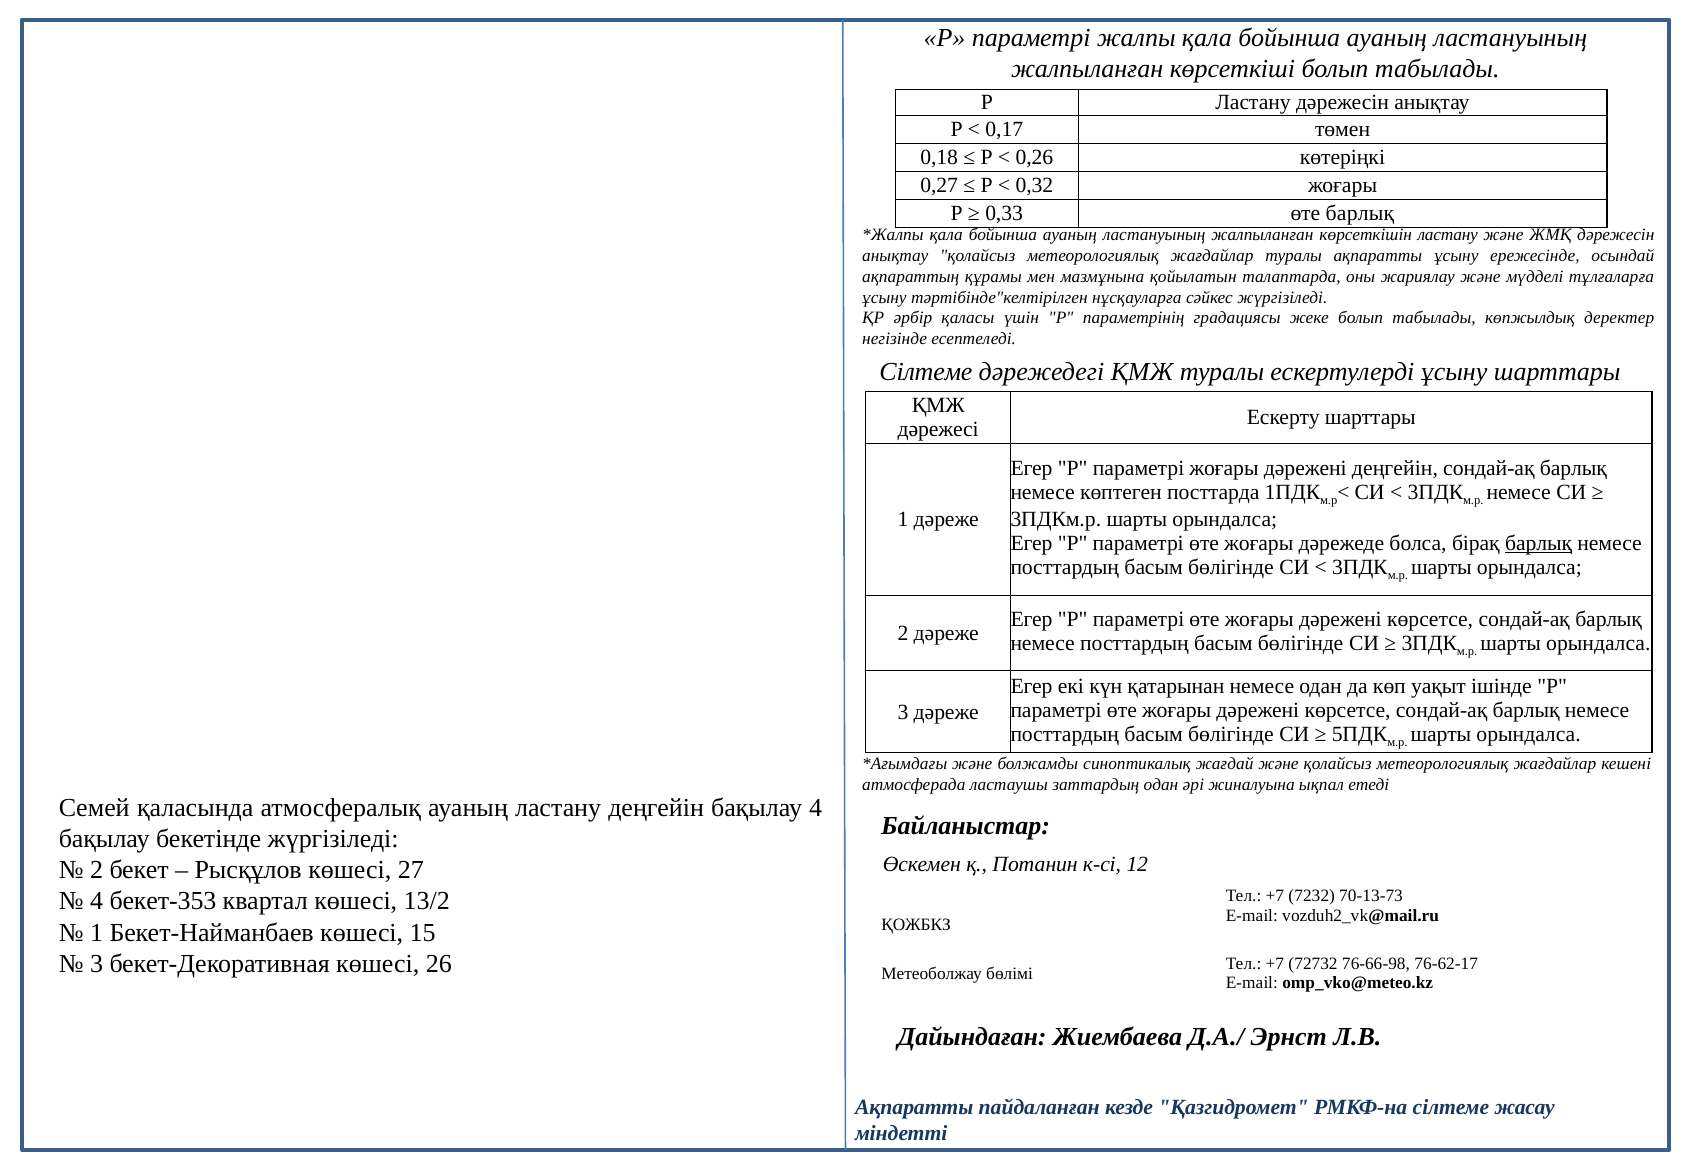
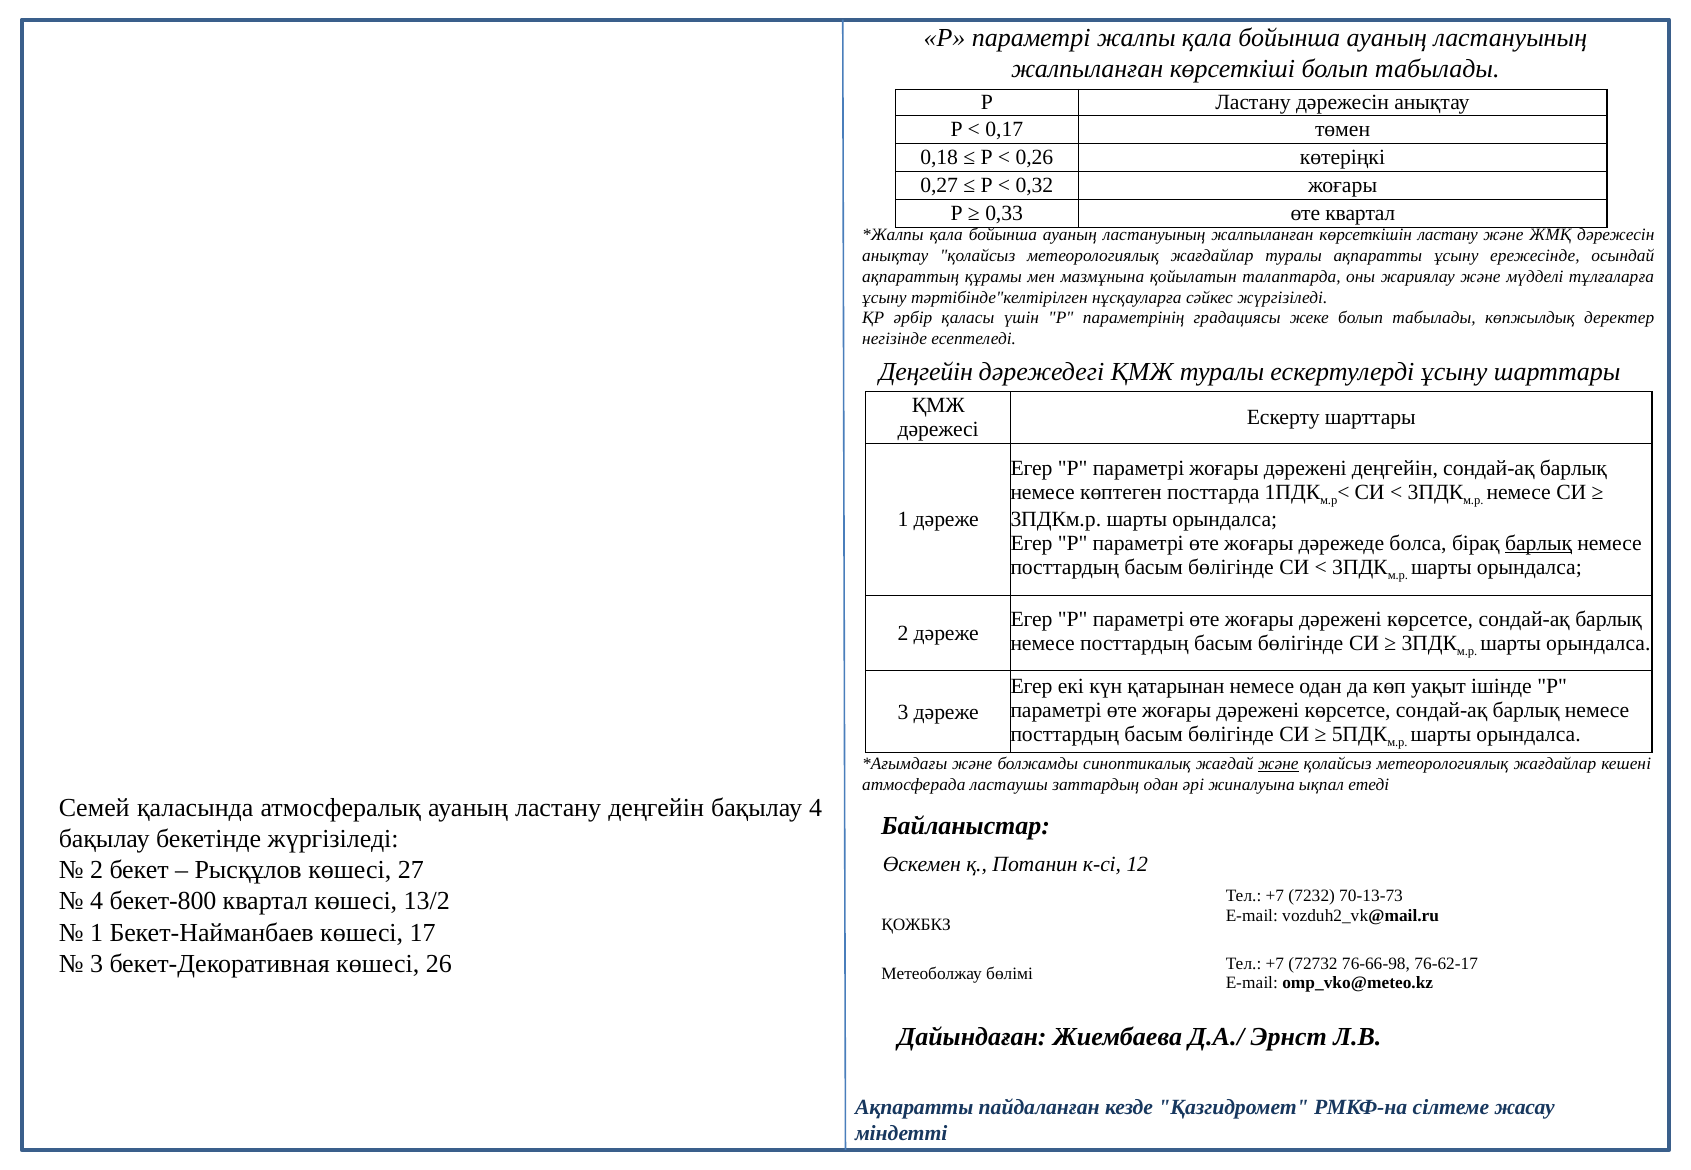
өте барлық: барлық -> квартал (1360, 213)
Сілтеме: Сілтеме -> Деңгейін (926, 372)
және underline: none -> present (1279, 764)
бекет-353: бекет-353 -> бекет-800 (163, 902)
15: 15 -> 17 (423, 933)
